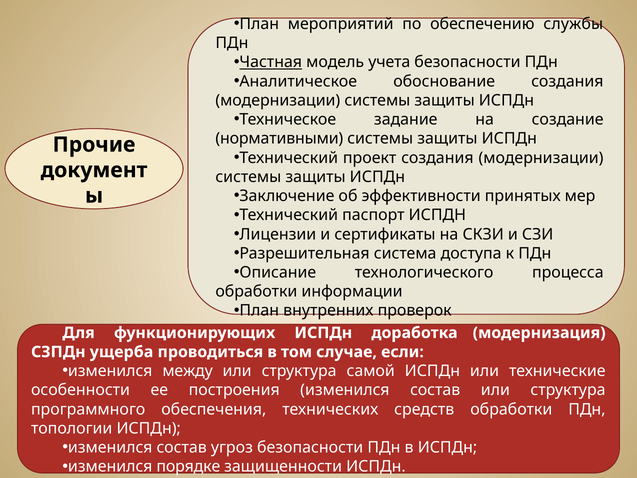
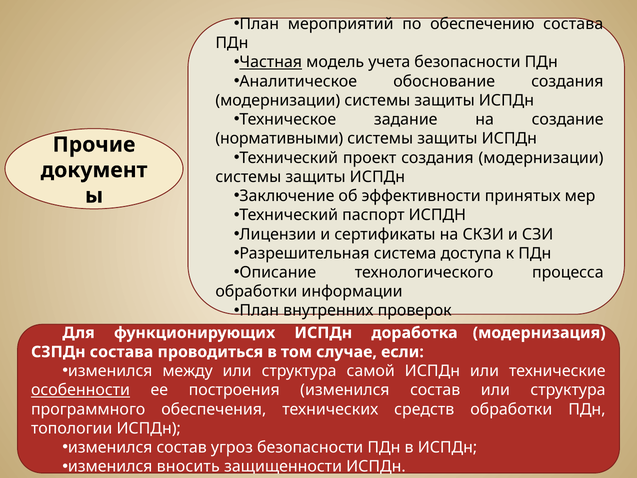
обеспечению службы: службы -> состава (573, 24)
СЗПДн ущерба: ущерба -> состава (122, 352)
особенности underline: none -> present (81, 390)
порядке: порядке -> вносить (188, 466)
